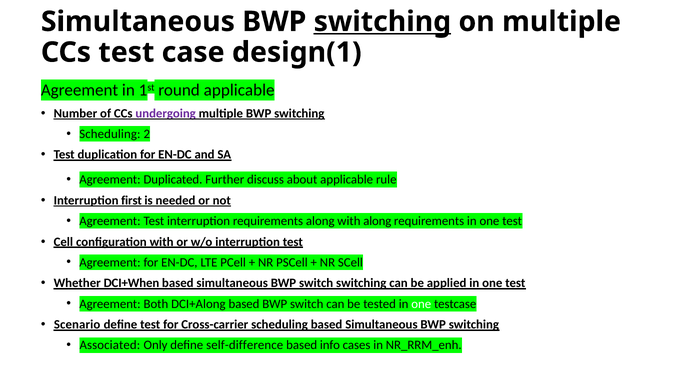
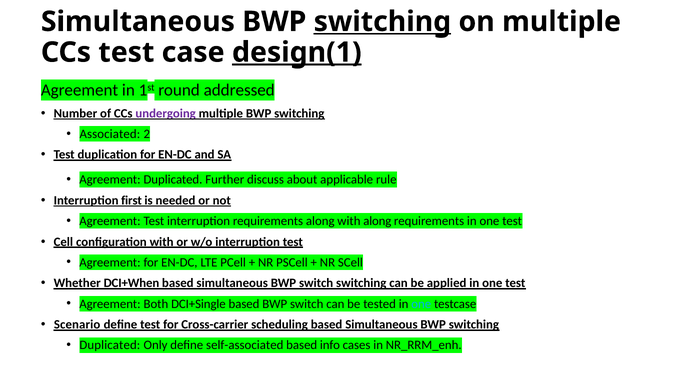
design(1 underline: none -> present (297, 52)
round applicable: applicable -> addressed (239, 90)
Scheduling: Scheduling -> Associated (110, 134)
DCI+Along: DCI+Along -> DCI+Single (198, 304)
one colour: white -> light blue (421, 304)
Associated: Associated -> Duplicated (110, 345)
self-difference: self-difference -> self-associated (245, 345)
